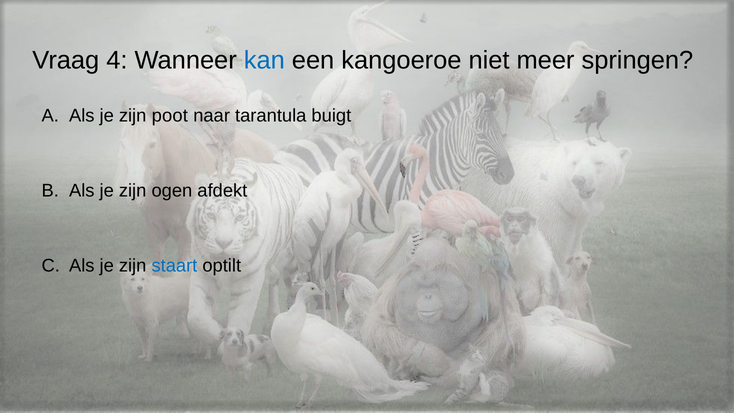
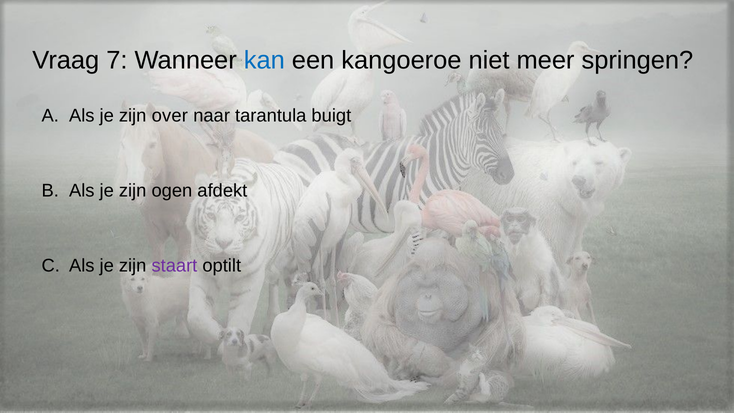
4: 4 -> 7 (117, 60)
poot: poot -> over (170, 115)
staart colour: blue -> purple (174, 266)
